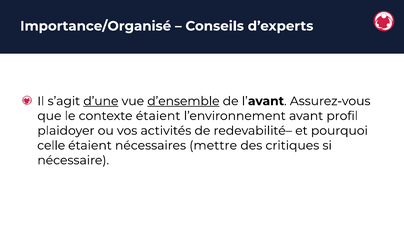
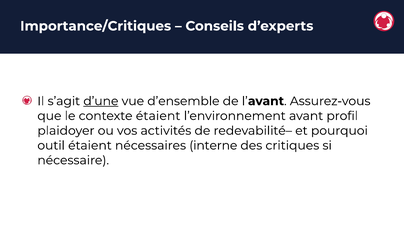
Importance/Organisé: Importance/Organisé -> Importance/Critiques (96, 26)
d’ensemble underline: present -> none (183, 101)
celle: celle -> outil (51, 146)
mettre: mettre -> interne (213, 146)
